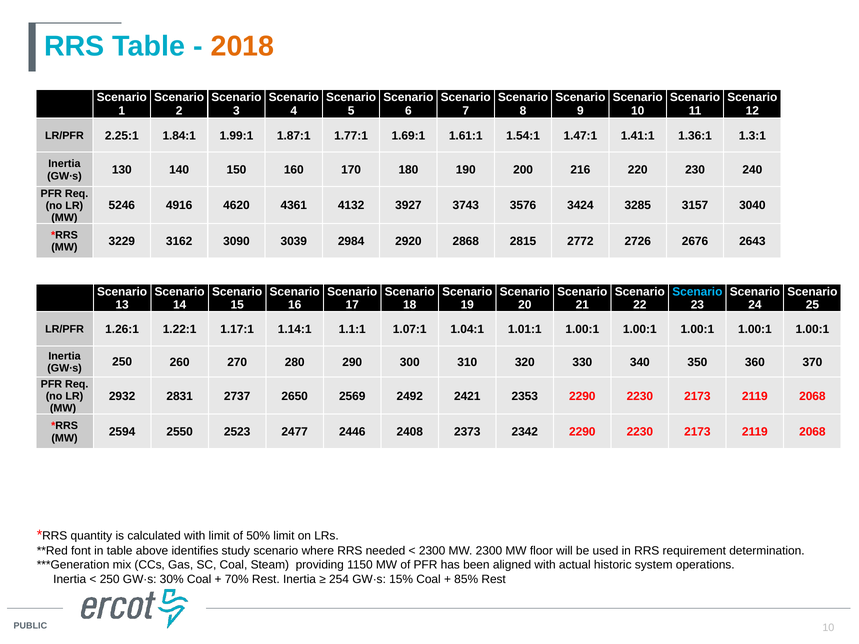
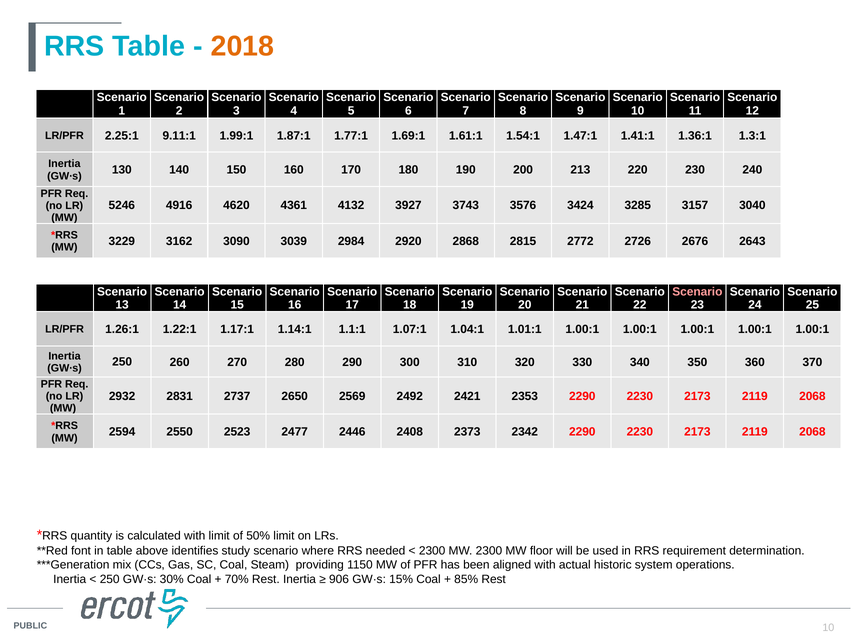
1.84:1: 1.84:1 -> 9.11:1 (179, 136)
216: 216 -> 213 (580, 170)
Scenario colour: light blue -> pink (697, 292)
254: 254 -> 906 (339, 580)
